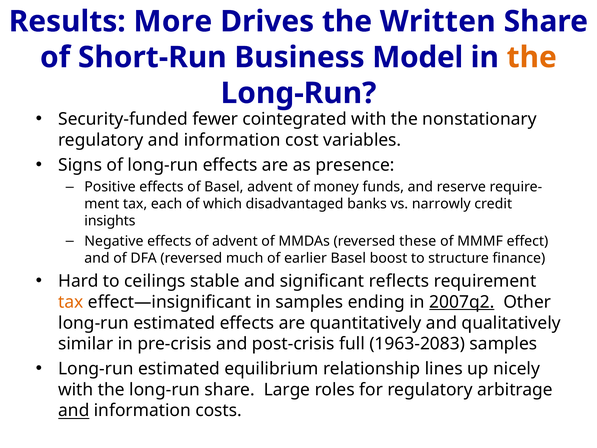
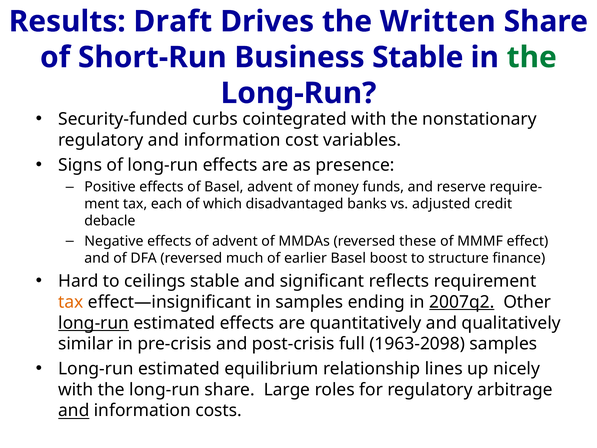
More: More -> Draft (173, 22)
Business Model: Model -> Stable (418, 57)
the colour: orange -> green (532, 57)
fewer: fewer -> curbs (215, 119)
narrowly: narrowly -> adjusted (441, 204)
insights: insights -> debacle (110, 221)
long-run underline: none -> present (94, 323)
1963-2083: 1963-2083 -> 1963-2098 (417, 344)
